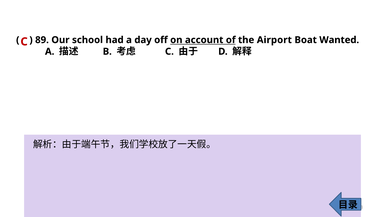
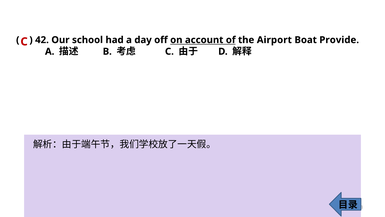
89: 89 -> 42 (42, 40)
Wanted: Wanted -> Provide (339, 40)
